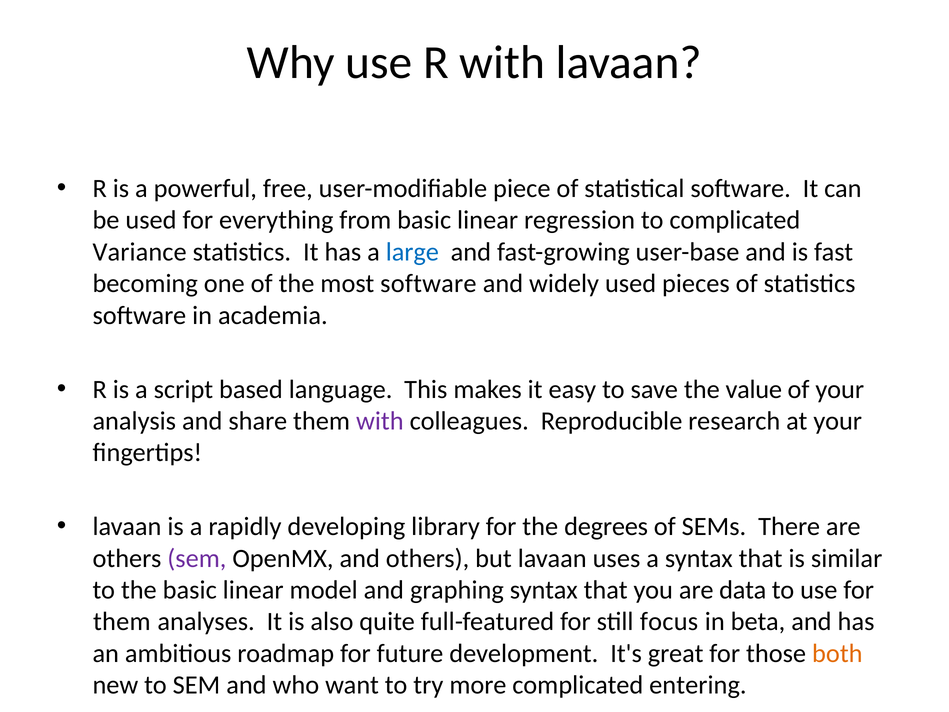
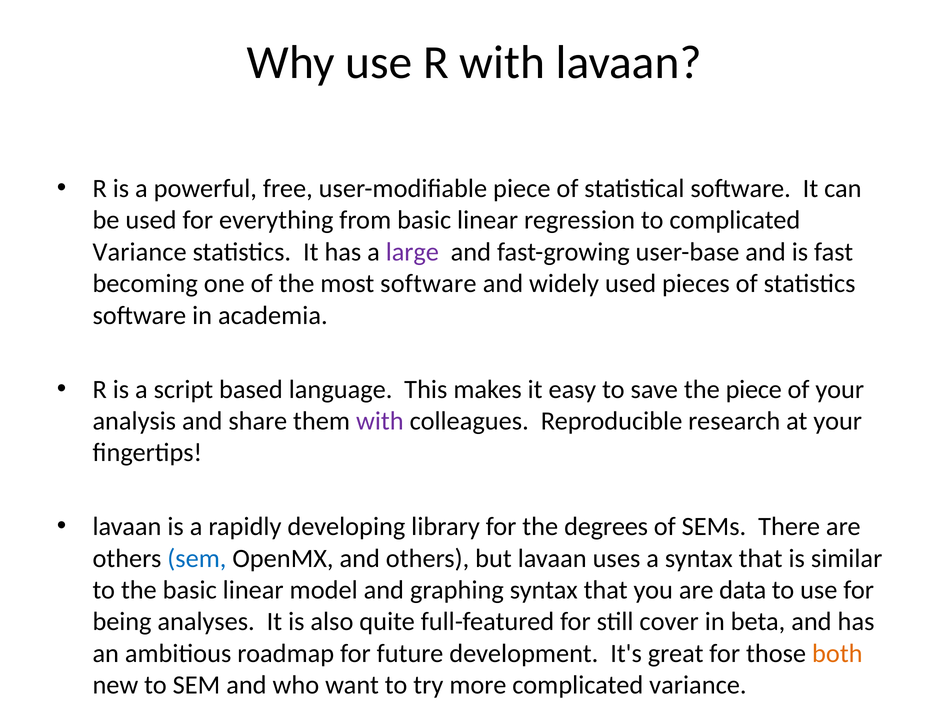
large colour: blue -> purple (412, 252)
the value: value -> piece (754, 389)
sem colour: purple -> blue (197, 558)
them: them -> being (122, 621)
focus: focus -> cover (669, 621)
more complicated entering: entering -> variance (698, 685)
